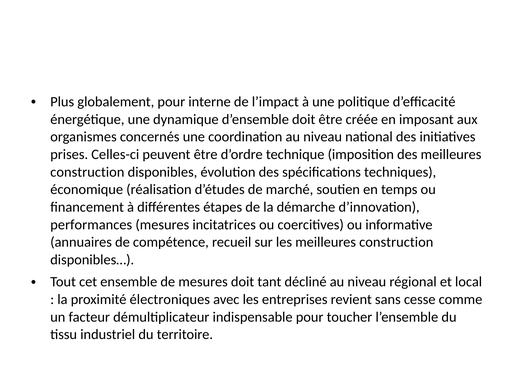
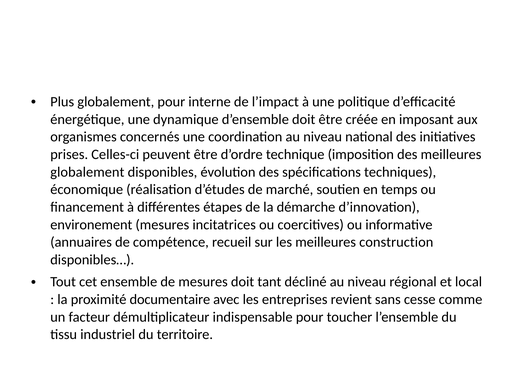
construction: construction -> globalement (87, 172)
performances: performances -> environement (91, 225)
électroniques: électroniques -> documentaire (170, 299)
